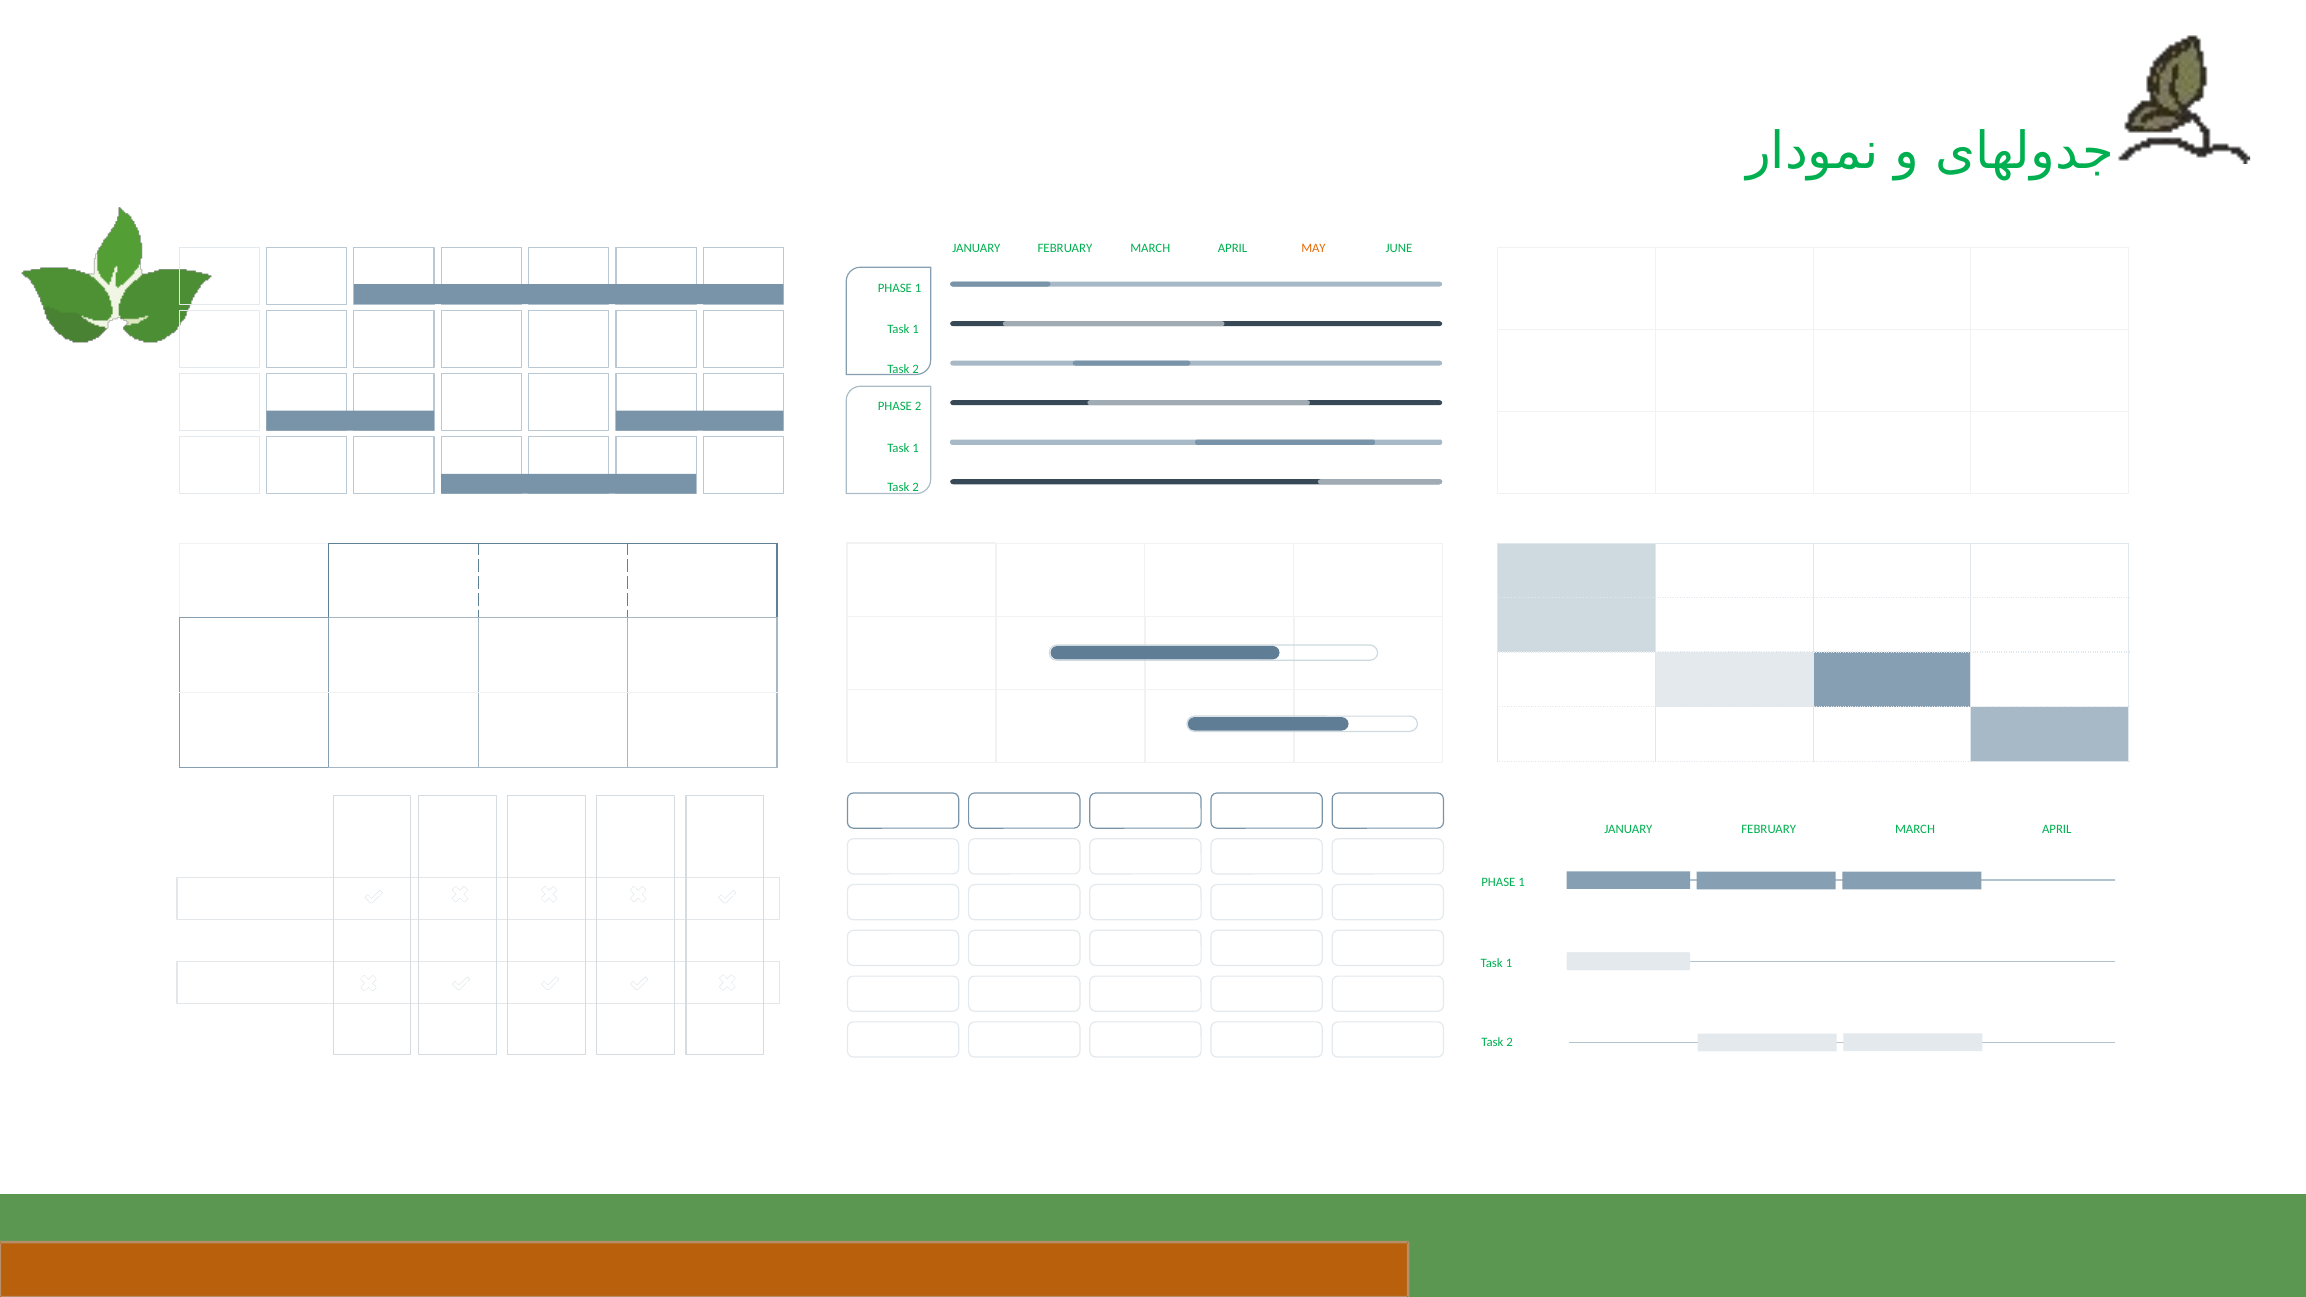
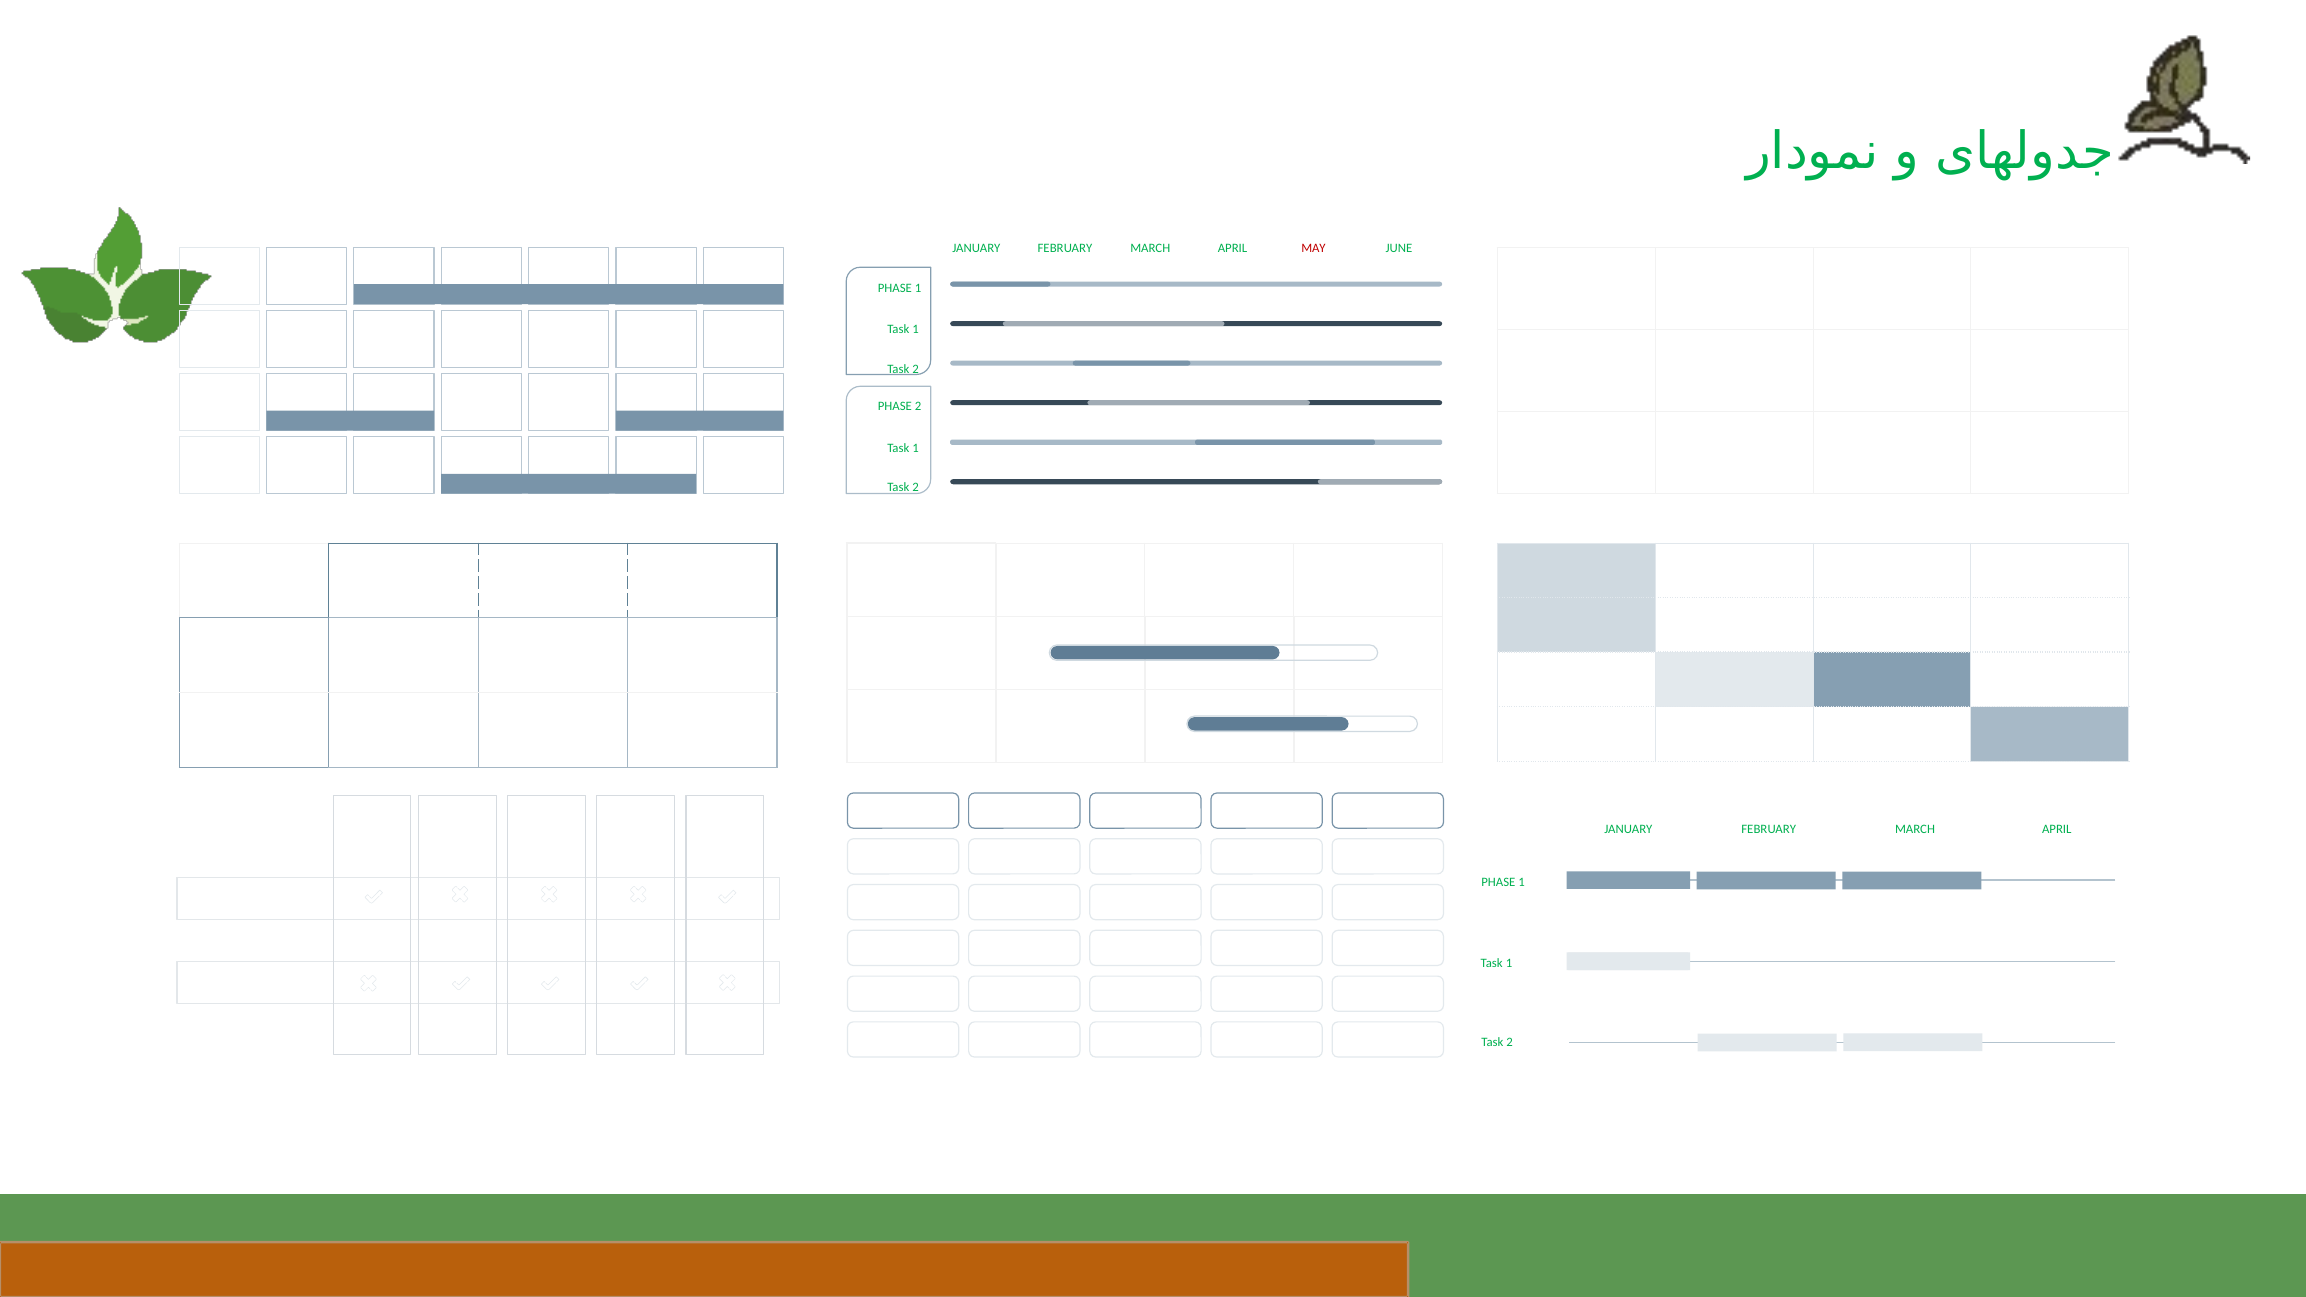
MAY colour: orange -> red (1313, 249)
